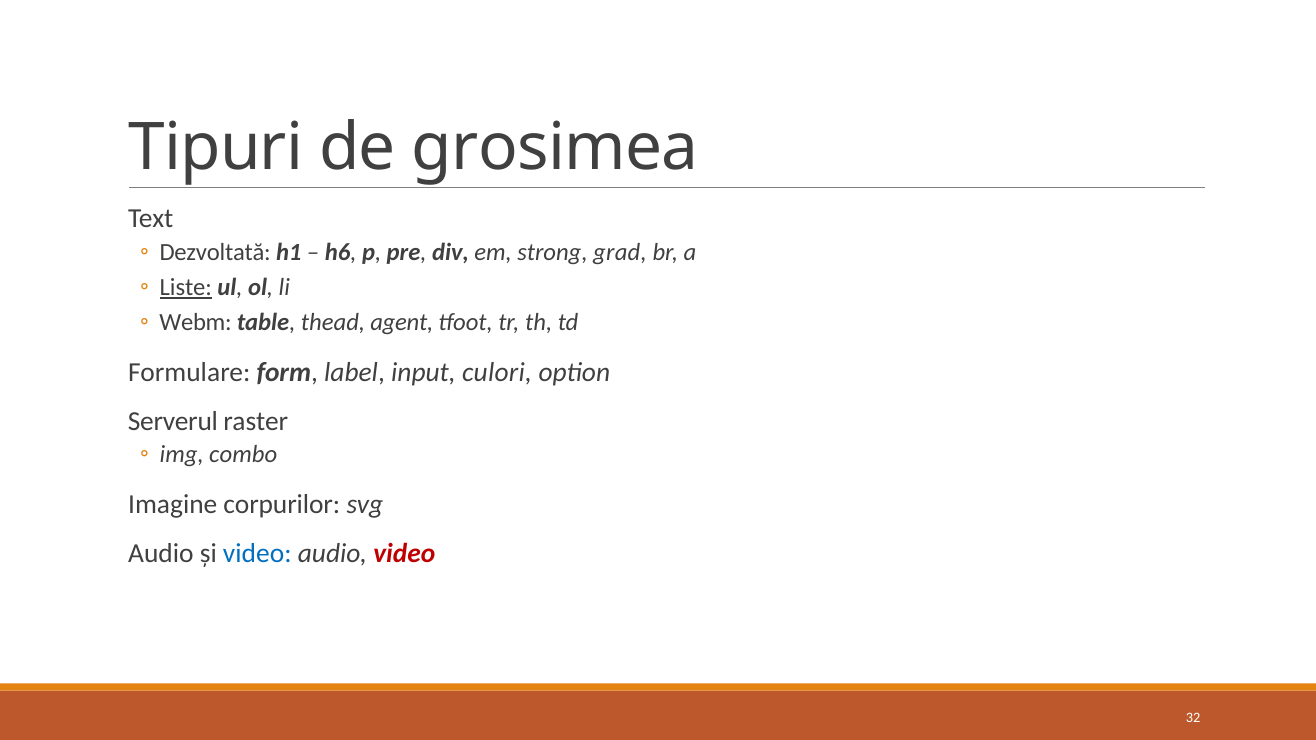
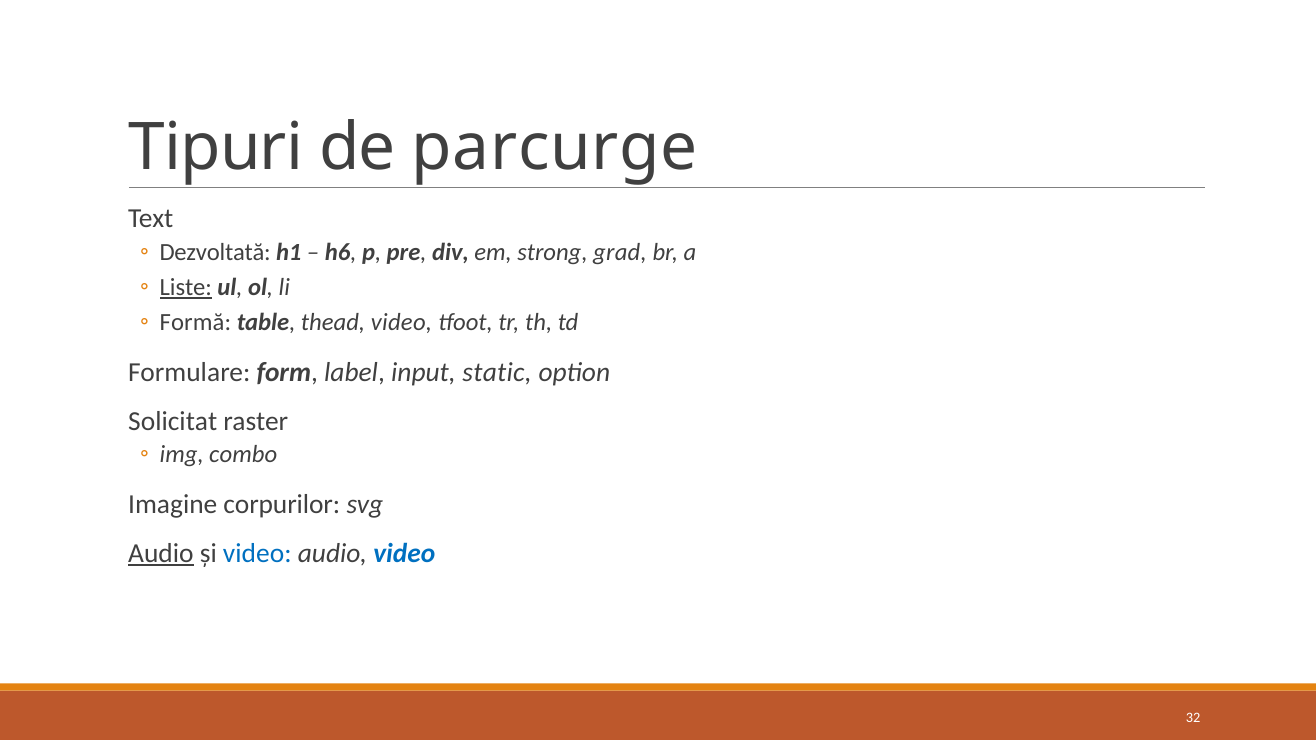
grosimea: grosimea -> parcurge (555, 147)
Webm: Webm -> Formă (195, 322)
thead agent: agent -> video (402, 322)
culori: culori -> static (497, 372)
Serverul: Serverul -> Solicitat (173, 421)
Audio underline: none -> present (161, 554)
video colour: red -> blue (404, 554)
